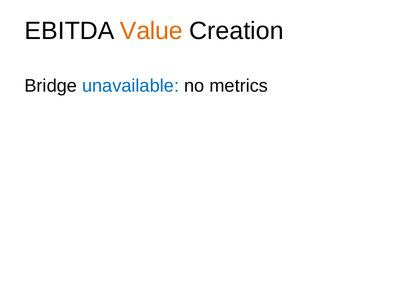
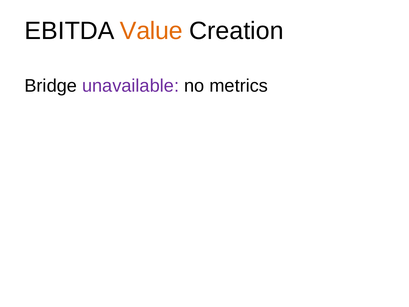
unavailable colour: blue -> purple (131, 86)
